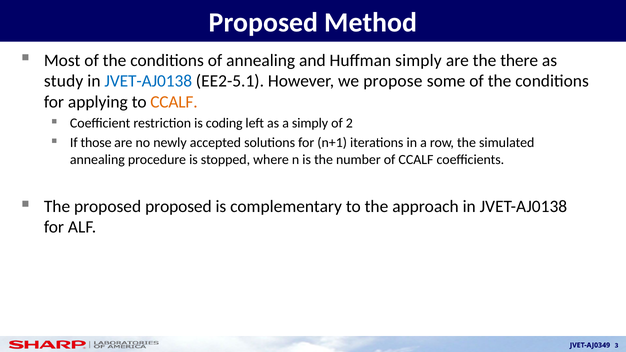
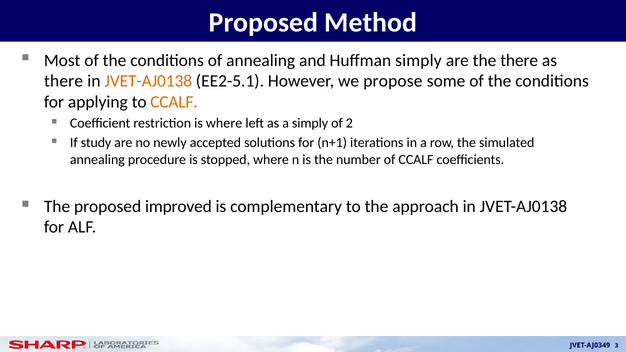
study: study -> there (64, 81)
JVET-AJ0138 colour: blue -> orange (148, 81)
is coding: coding -> where (224, 123)
those: those -> study (96, 143)
proposed proposed: proposed -> improved (178, 206)
